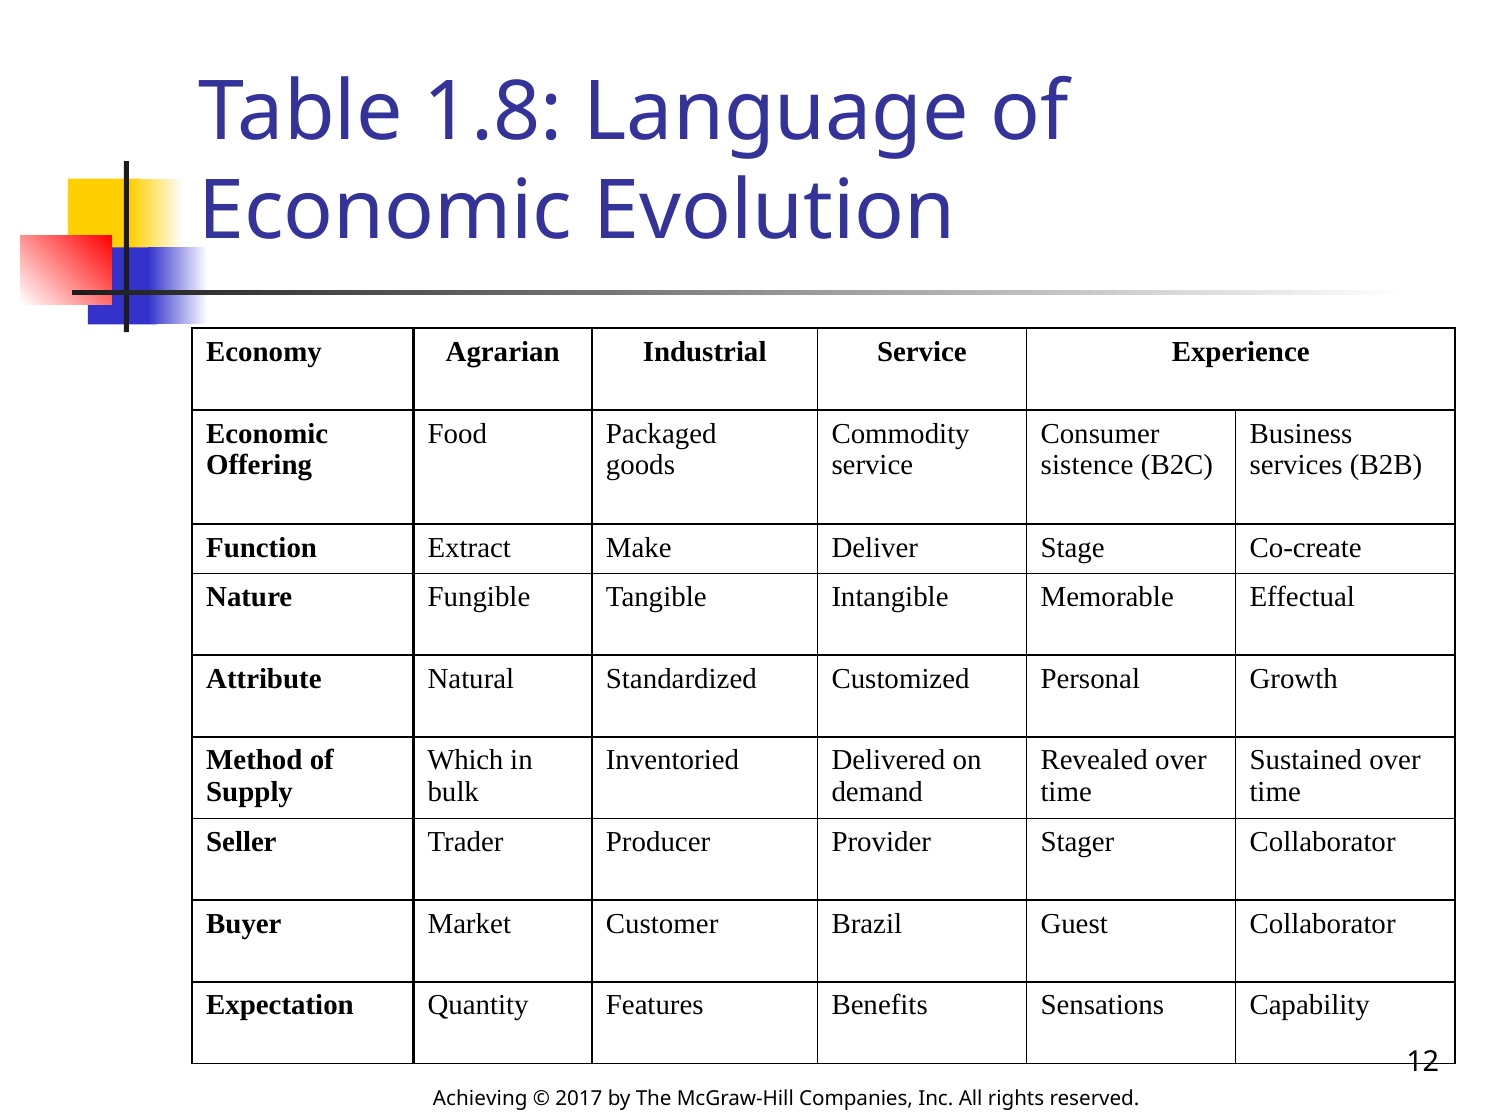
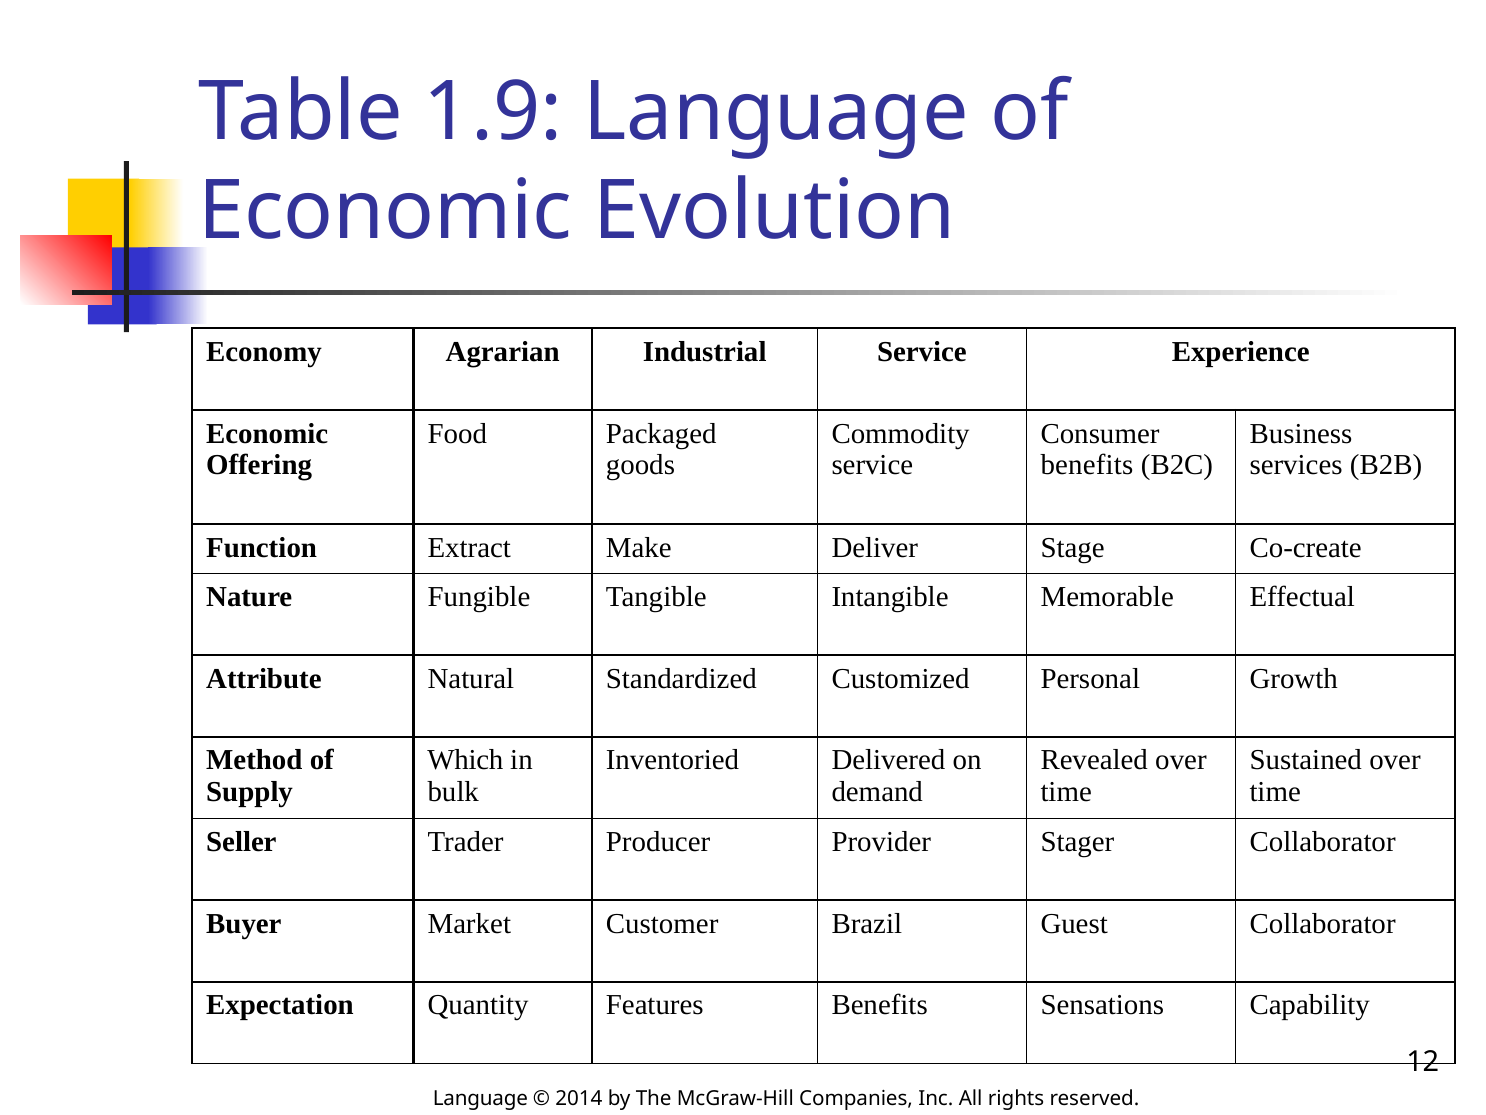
1.8: 1.8 -> 1.9 (493, 112)
sistence: sistence -> benefits (1087, 465)
Achieving: Achieving -> Language (480, 1099)
2017: 2017 -> 2014 (579, 1099)
